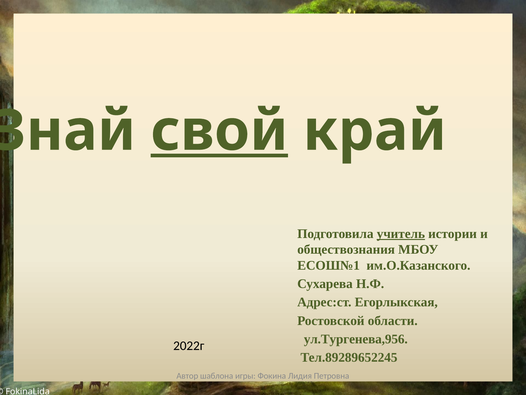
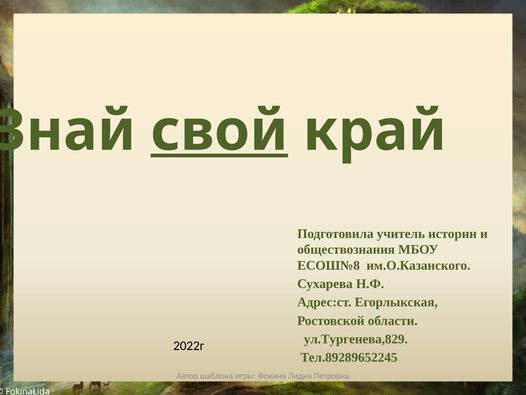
учитель underline: present -> none (401, 234)
ЕСОШ№1: ЕСОШ№1 -> ЕСОШ№8 (329, 265)
ул.Тургенева,956: ул.Тургенева,956 -> ул.Тургенева,829 (356, 339)
